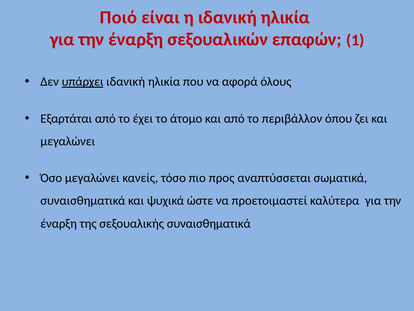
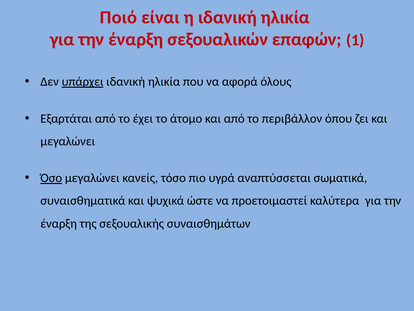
Όσο underline: none -> present (51, 178)
προς: προς -> υγρά (222, 178)
σεξουαλικής συναισθηματικά: συναισθηματικά -> συναισθημάτων (209, 223)
